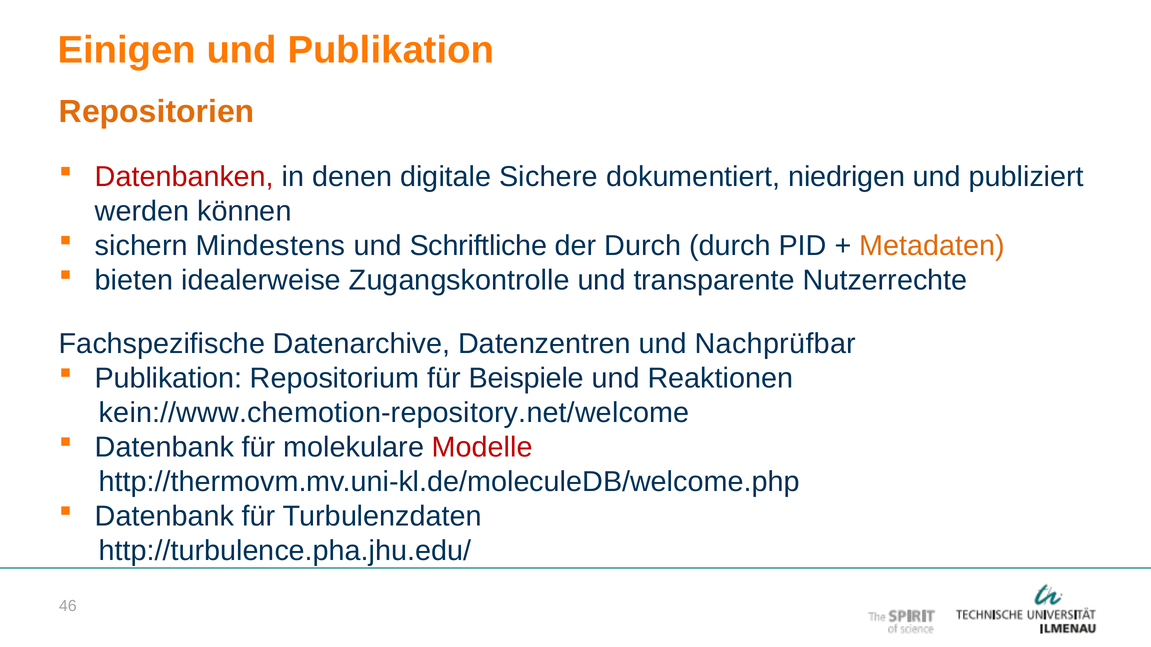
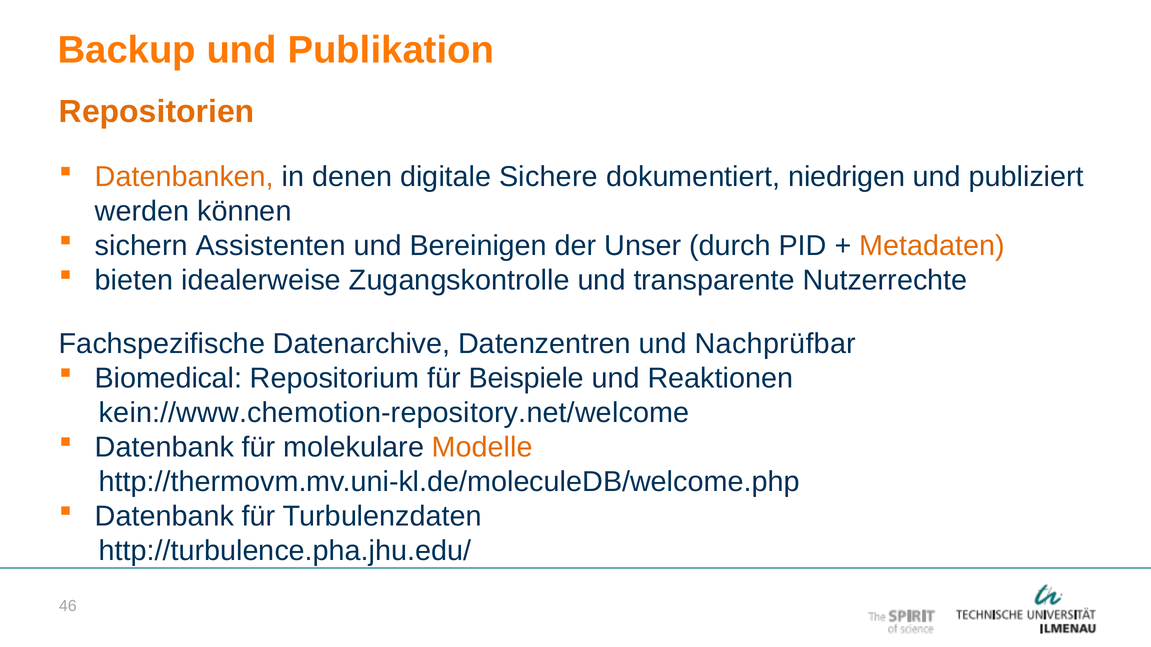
Einigen: Einigen -> Backup (127, 50)
Datenbanken colour: red -> orange (184, 177)
Mindestens: Mindestens -> Assistenten (271, 246)
Schriftliche: Schriftliche -> Bereinigen (478, 246)
der Durch: Durch -> Unser (643, 246)
Publikation: Publikation -> Biomedical (168, 378)
Modelle colour: red -> orange (482, 448)
